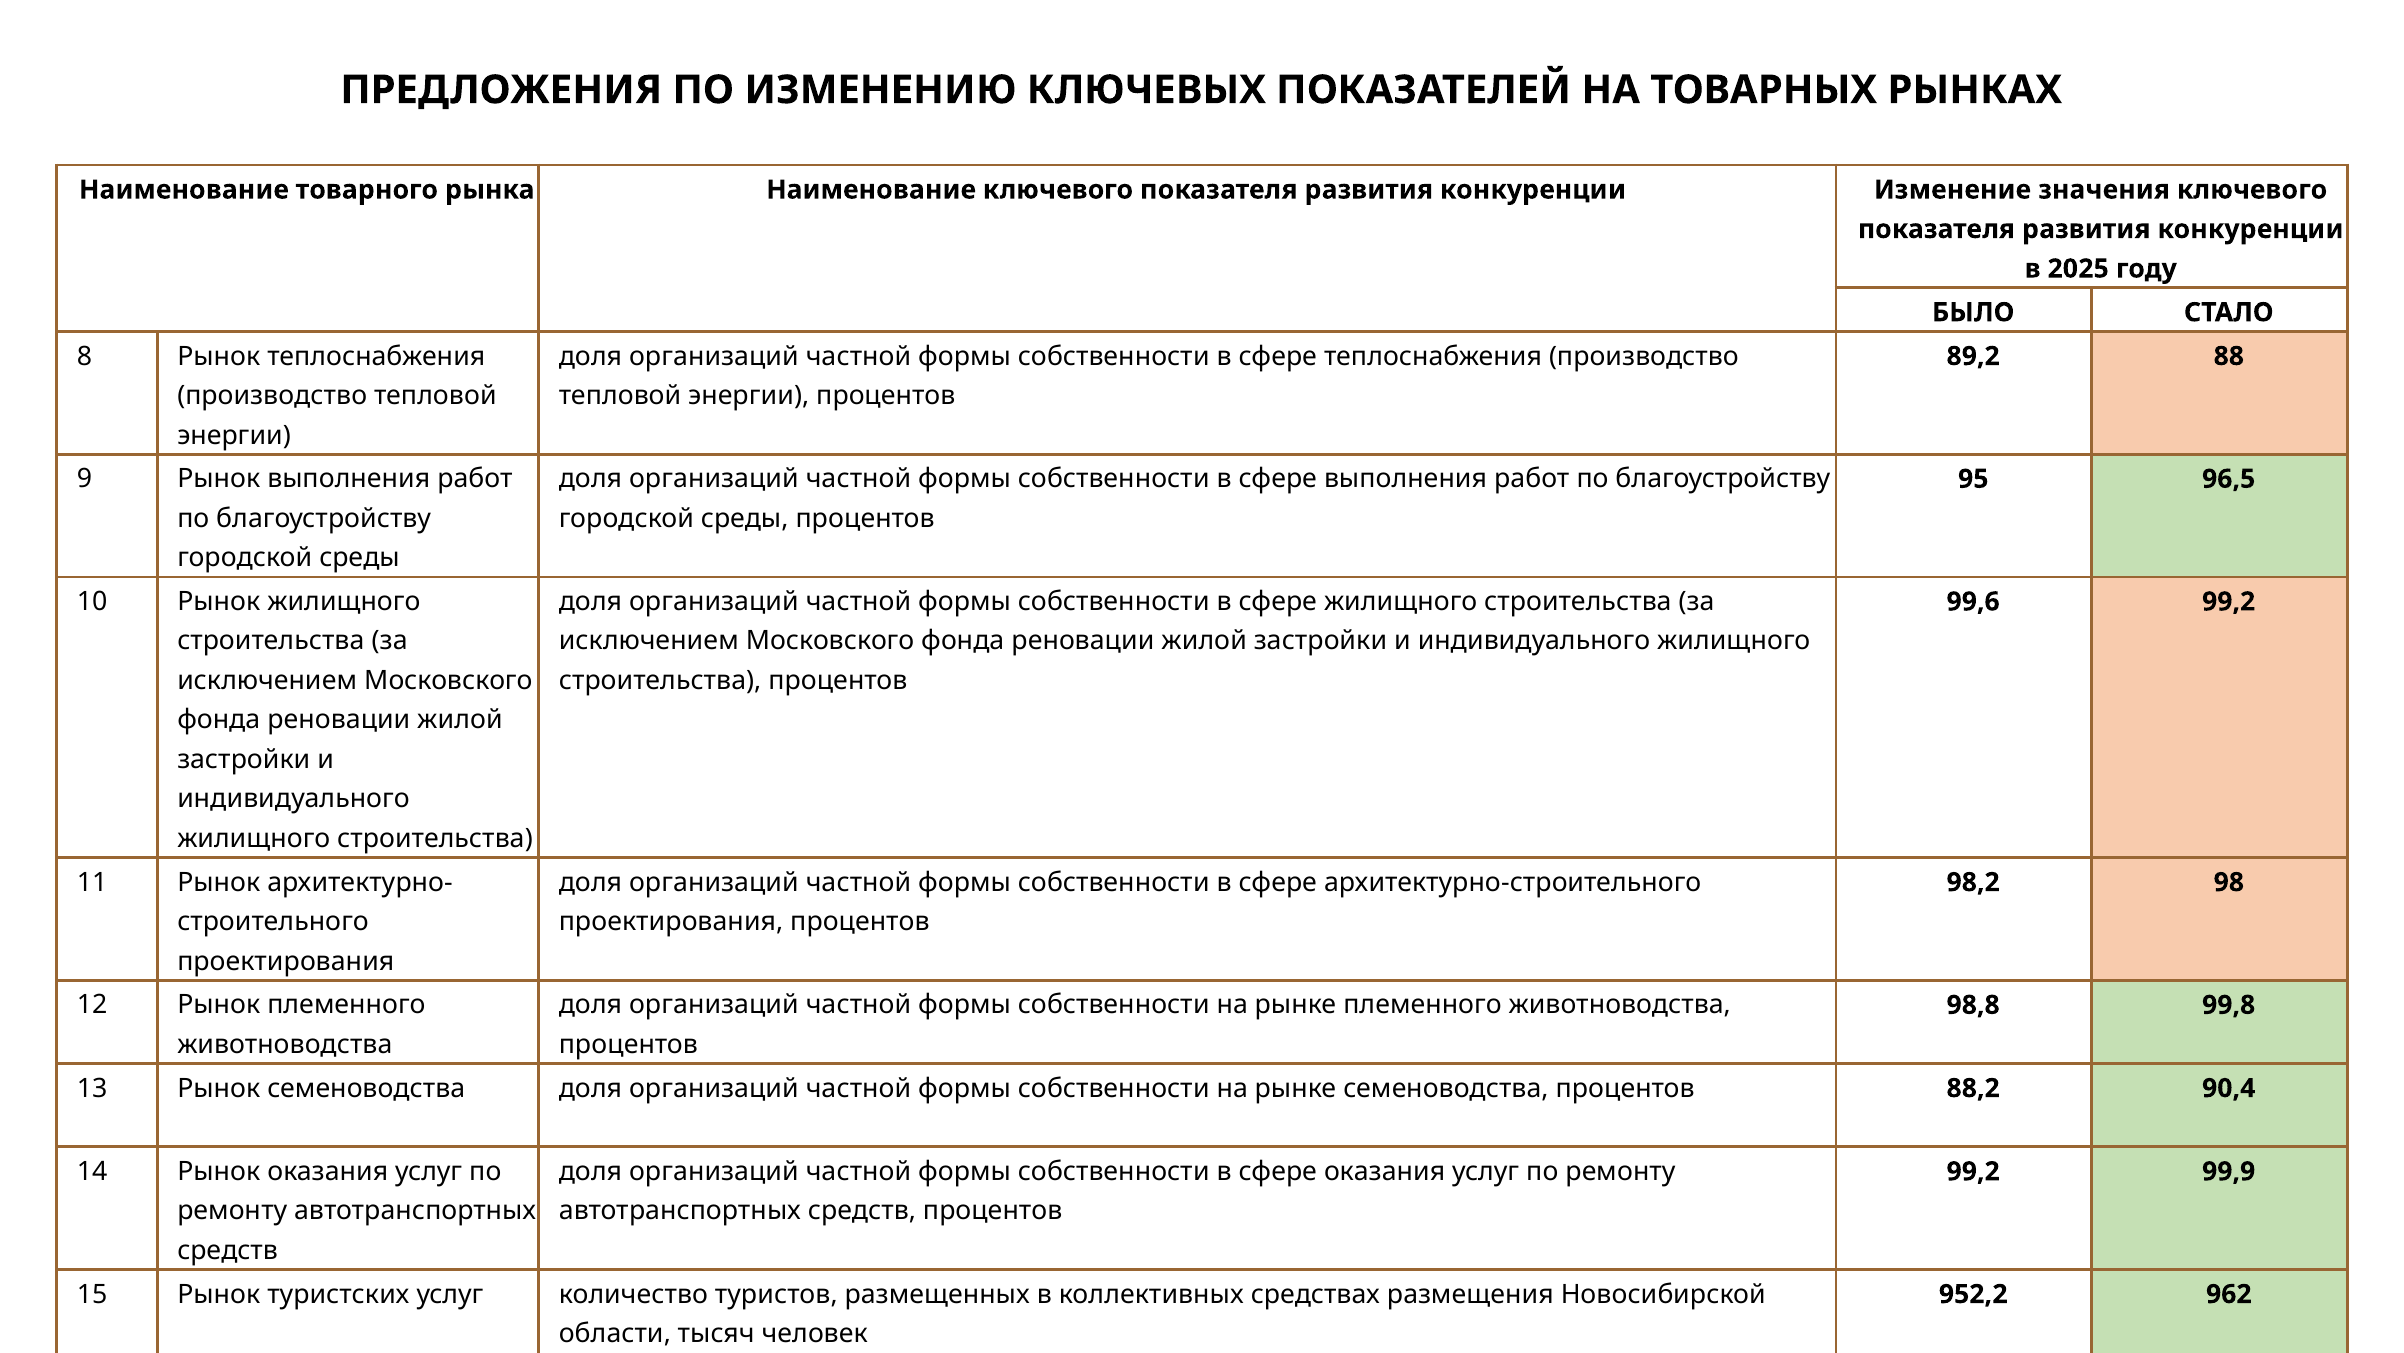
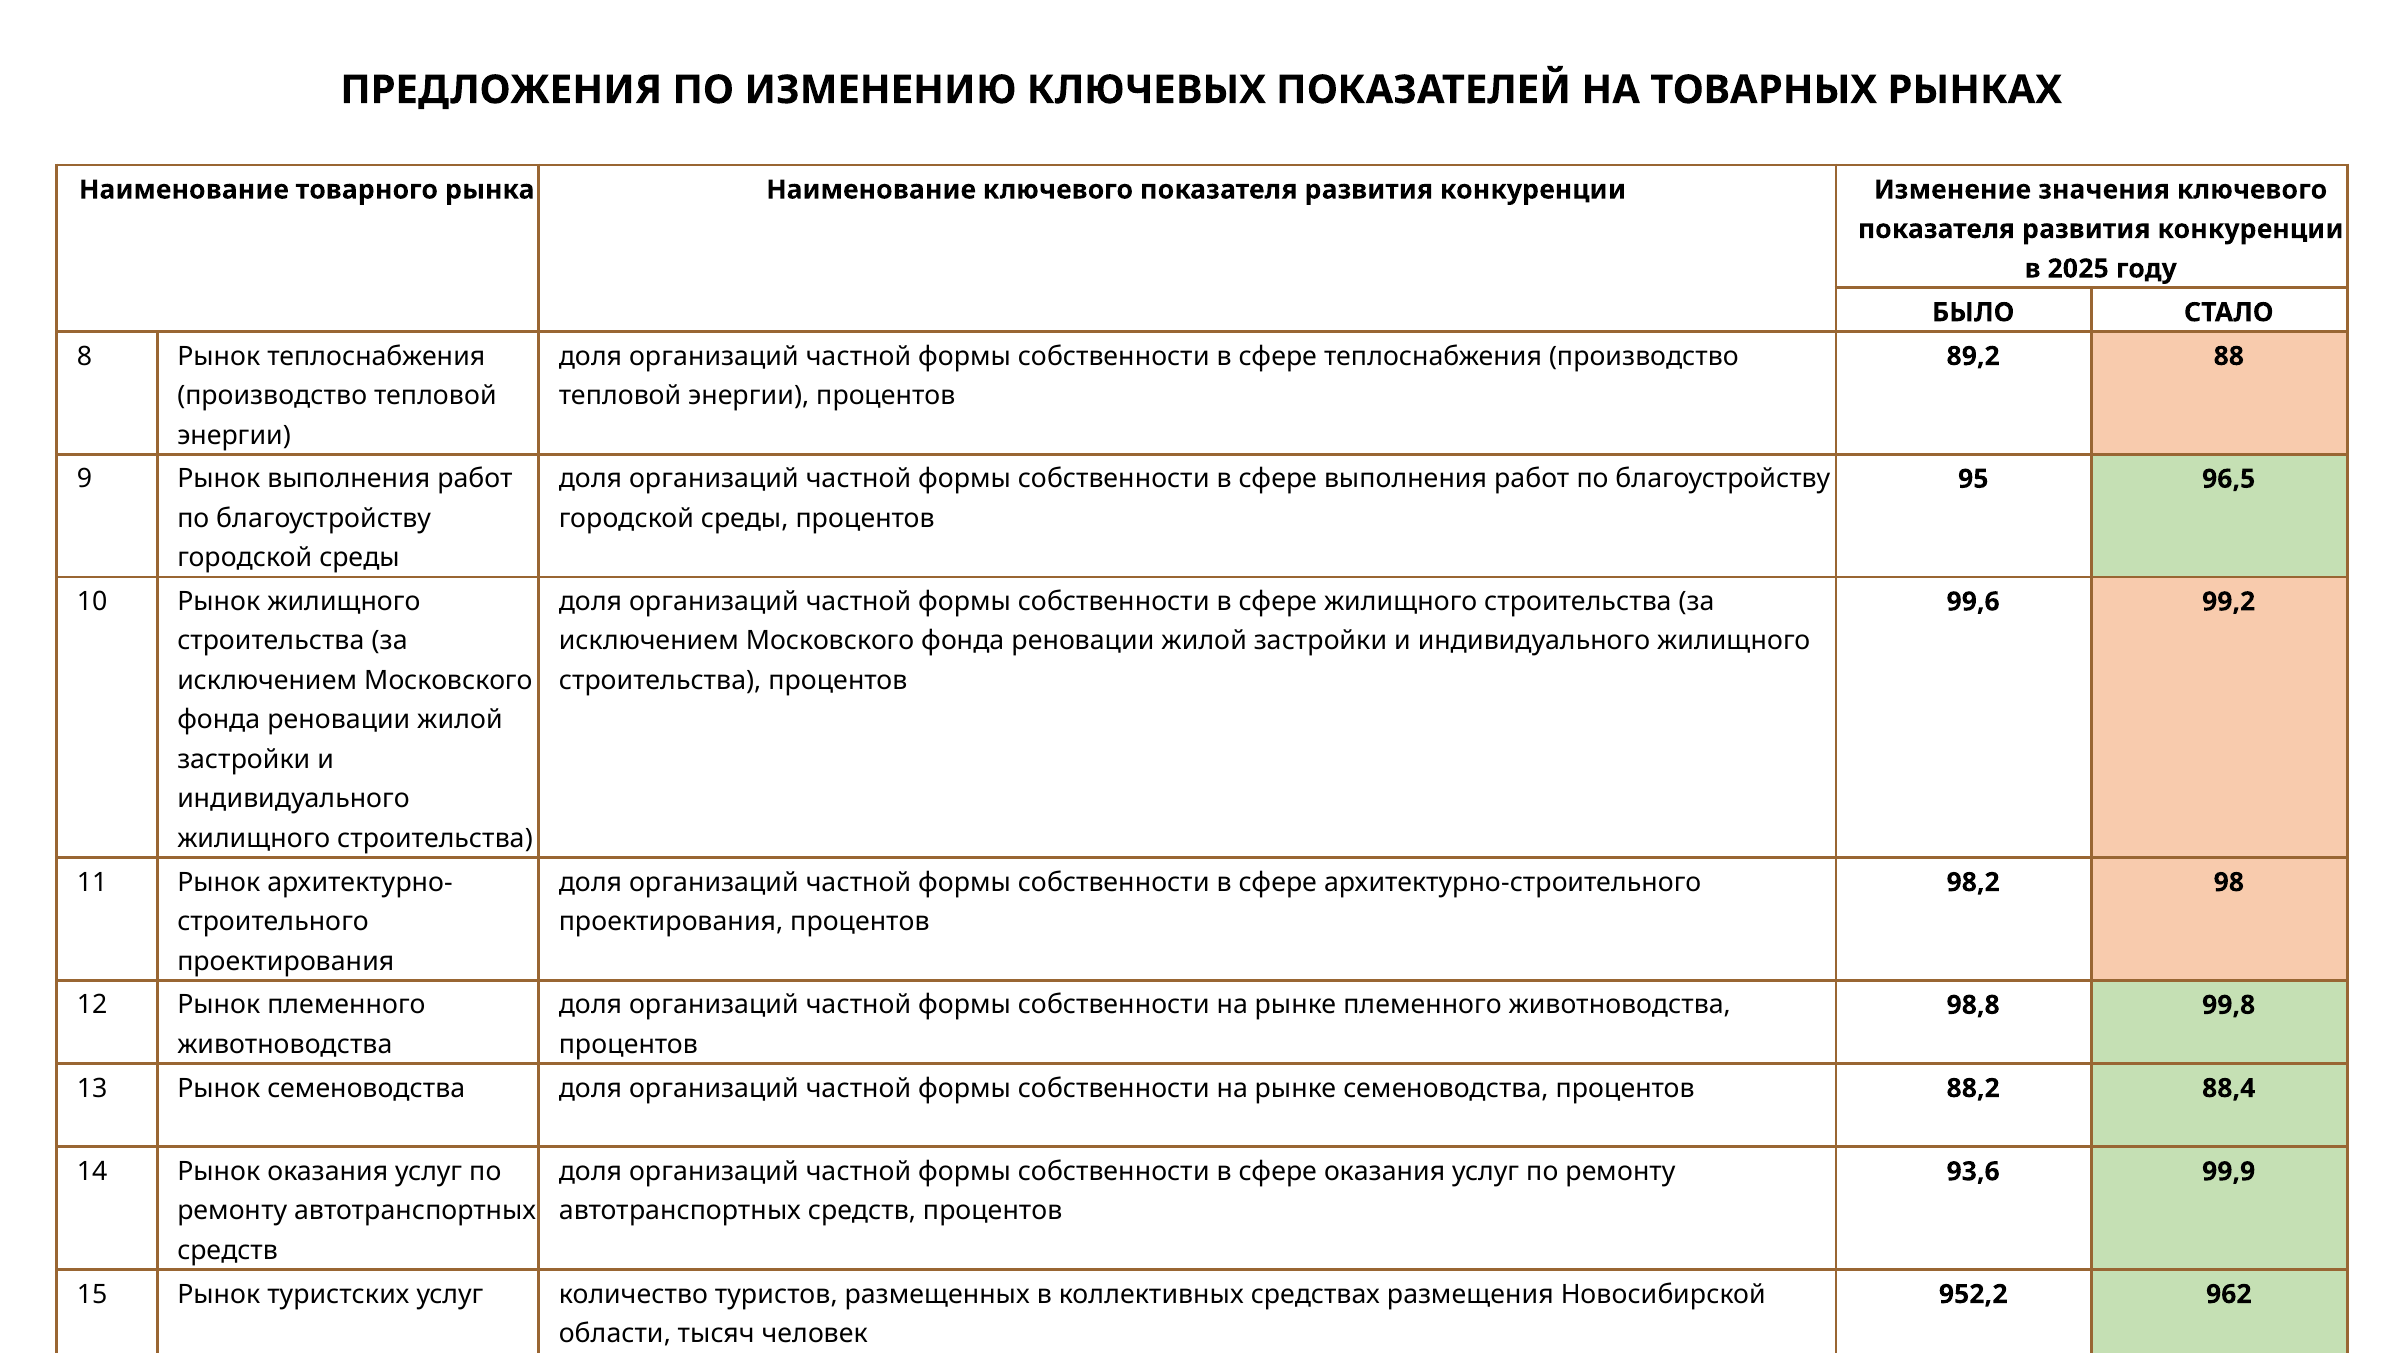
90,4: 90,4 -> 88,4 (2229, 1088)
99,2: 99,2 -> 93,6 (1973, 1171)
